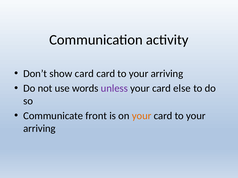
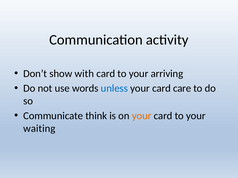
show card: card -> with (84, 74)
unless colour: purple -> blue (114, 89)
else: else -> care (182, 89)
front: front -> think (96, 116)
arriving: arriving -> waiting (39, 129)
